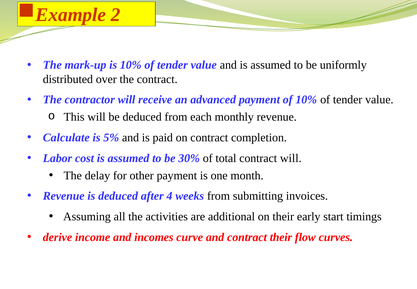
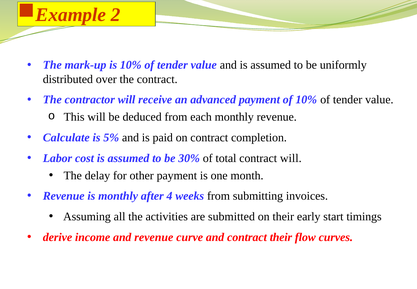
is deduced: deduced -> monthly (118, 196)
additional: additional -> submitted (231, 216)
and incomes: incomes -> revenue (154, 237)
